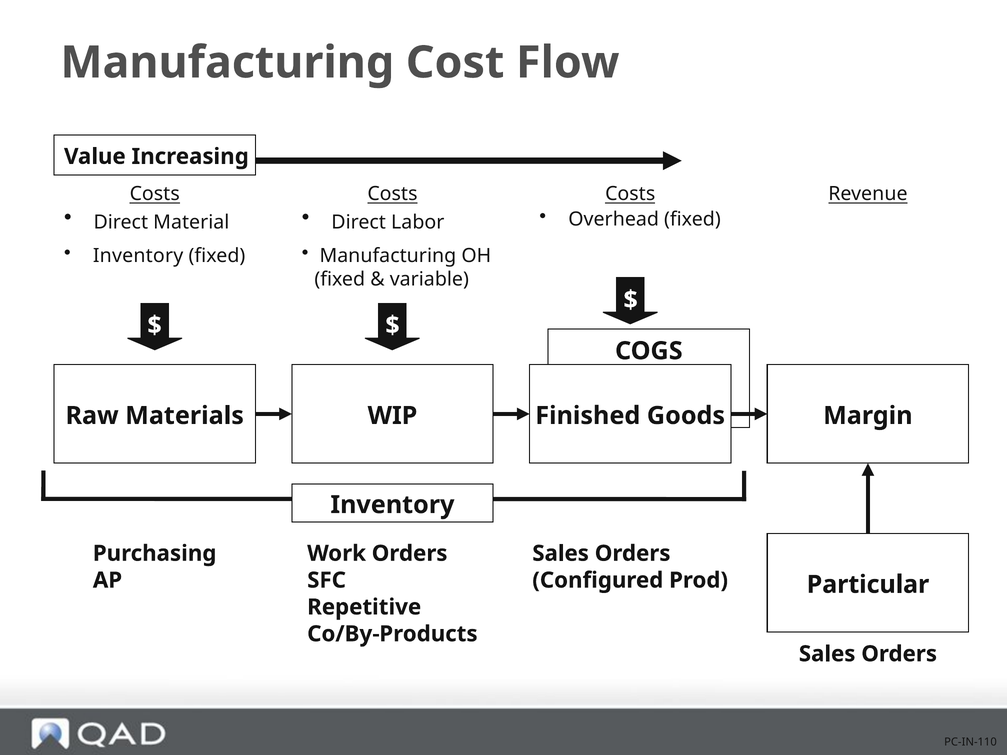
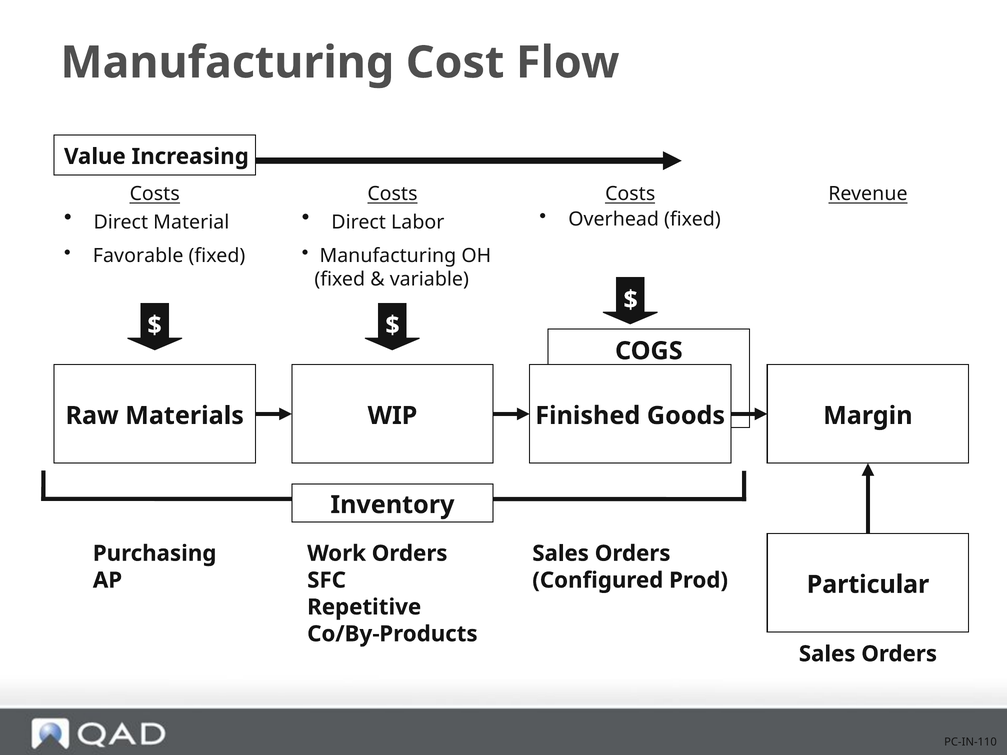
Inventory: Inventory -> Favorable (138, 256)
